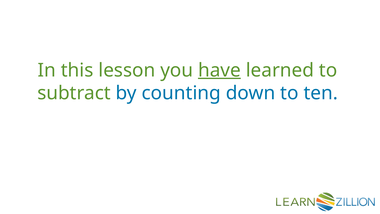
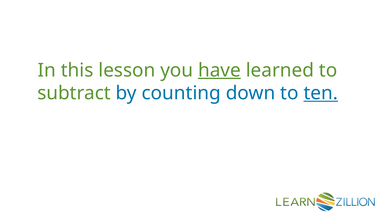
ten underline: none -> present (321, 93)
